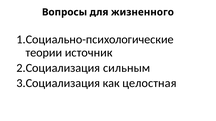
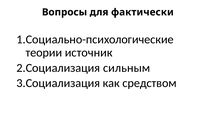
жизненного: жизненного -> фактически (142, 12)
целостная: целостная -> средством (150, 84)
